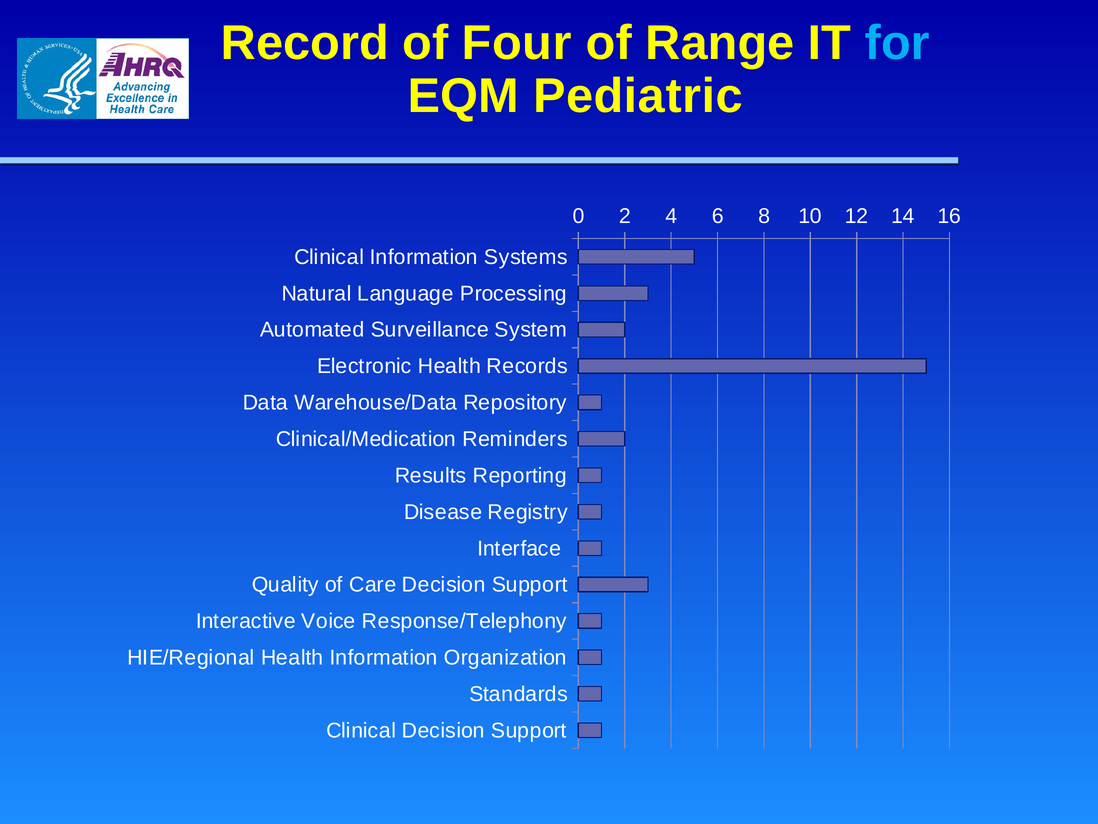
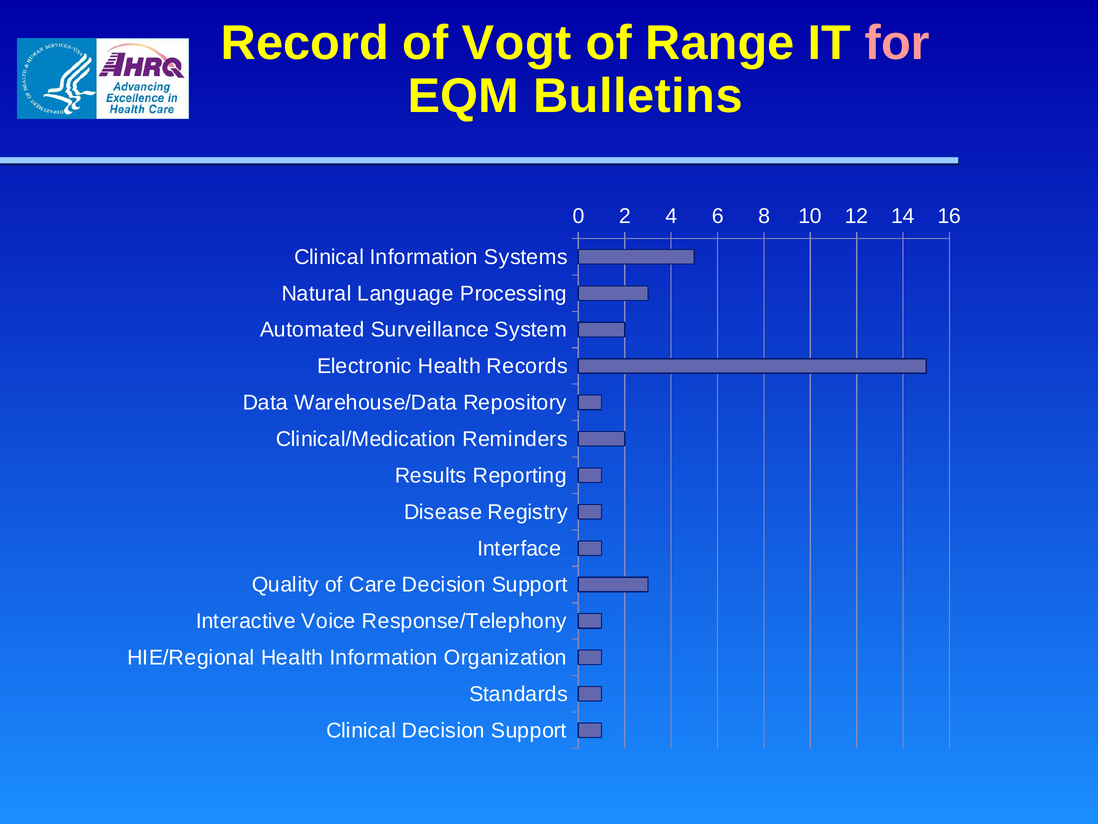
Four: Four -> Vogt (517, 43)
for colour: light blue -> pink (897, 43)
Pediatric: Pediatric -> Bulletins (638, 96)
